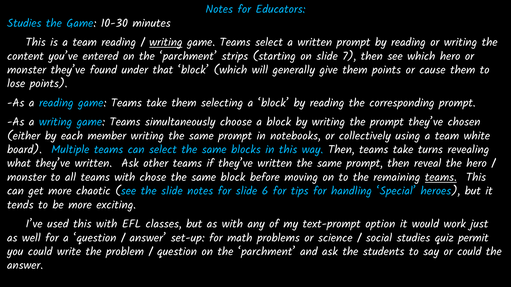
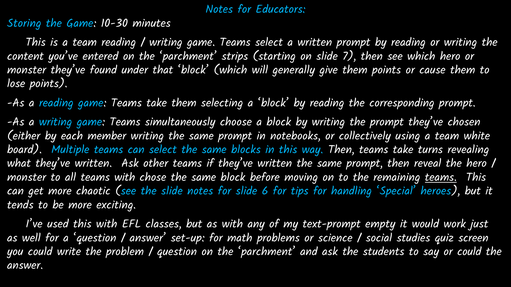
Studies: Studies -> Storing (24, 23)
writing underline: present -> none (166, 42)
option: option -> empty (380, 224)
permit: permit -> screen (473, 238)
